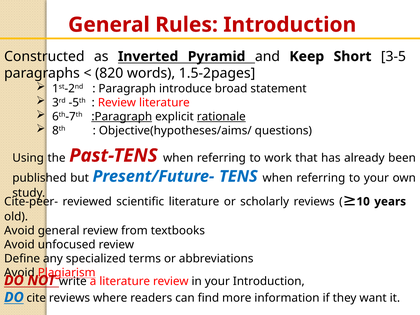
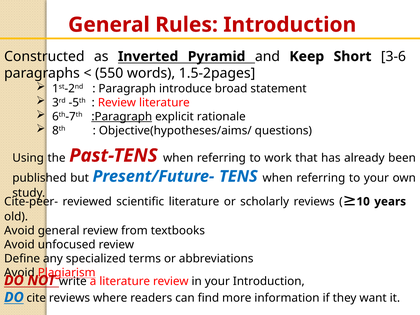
3-5: 3-5 -> 3-6 (393, 56)
820: 820 -> 550 (109, 73)
rationale underline: present -> none (221, 117)
